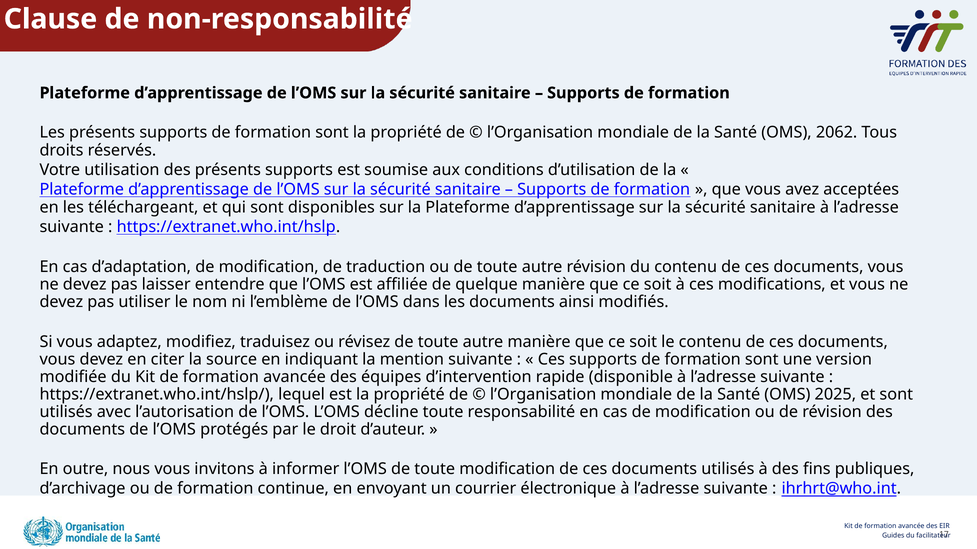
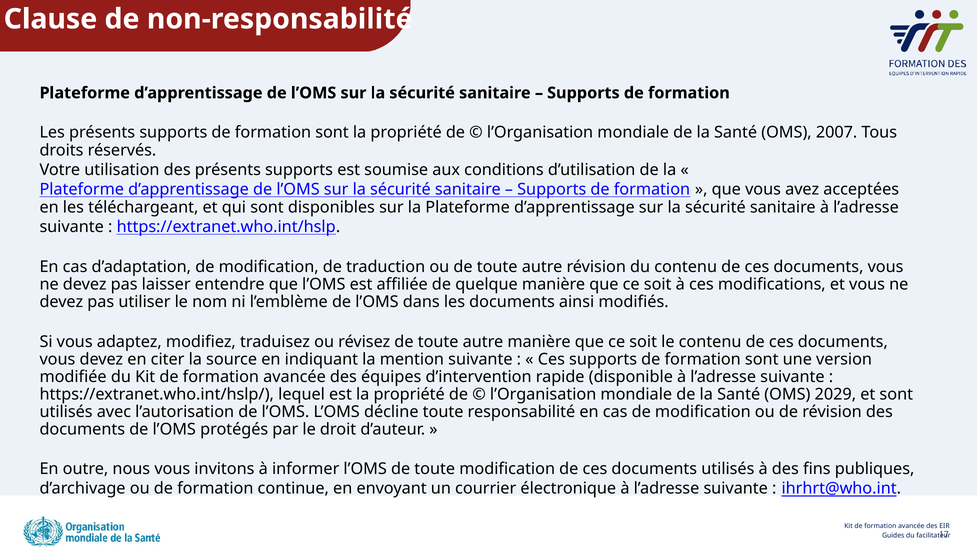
2062: 2062 -> 2007 (837, 133)
2025: 2025 -> 2029 (835, 395)
